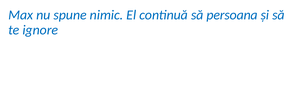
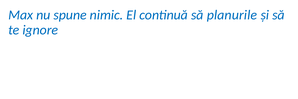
persoana: persoana -> planurile (232, 15)
